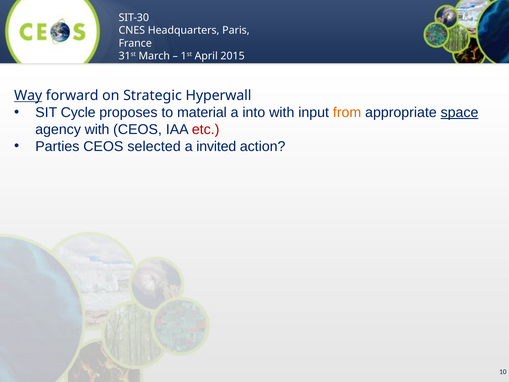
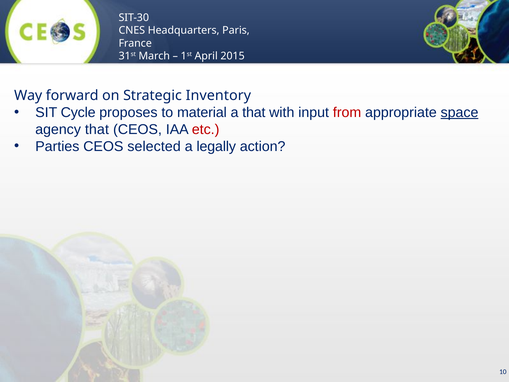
Way underline: present -> none (28, 95)
Hyperwall: Hyperwall -> Inventory (218, 95)
a into: into -> that (254, 112)
from colour: orange -> red (347, 112)
agency with: with -> that (97, 129)
invited: invited -> legally (216, 146)
